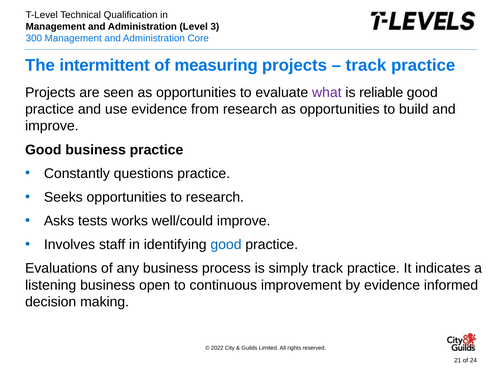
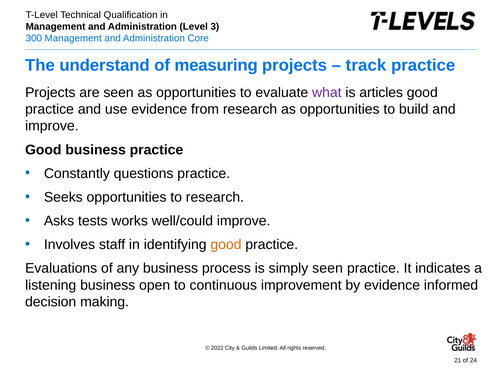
intermittent: intermittent -> understand (105, 65)
reliable: reliable -> articles (381, 92)
good colour: blue -> orange (226, 244)
simply track: track -> seen (328, 268)
